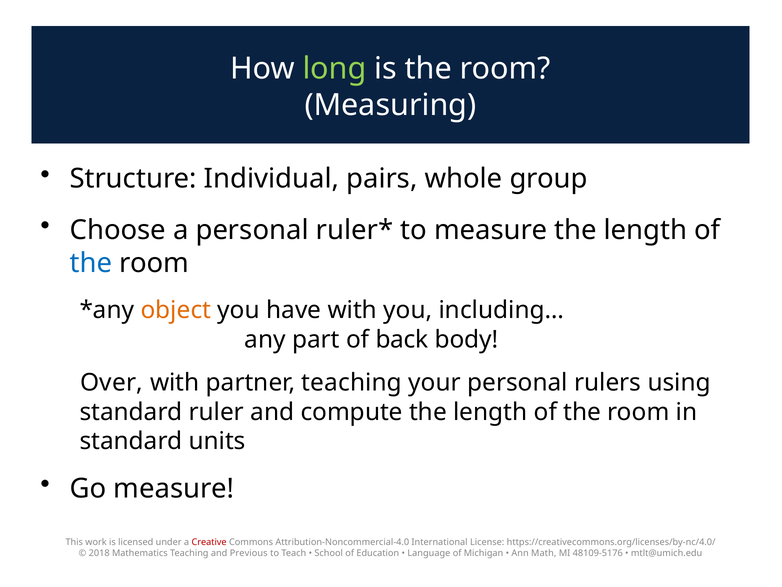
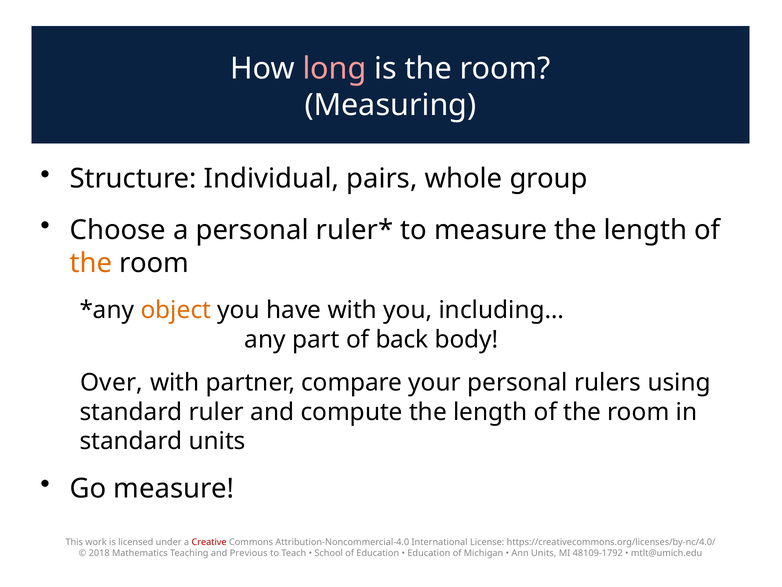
long colour: light green -> pink (335, 69)
the colour: blue -> orange (91, 263)
partner teaching: teaching -> compare (352, 383)
Language: Language -> Education (429, 553)
Ann Math: Math -> Units (544, 553)
48109-5176: 48109-5176 -> 48109-1792 (598, 553)
